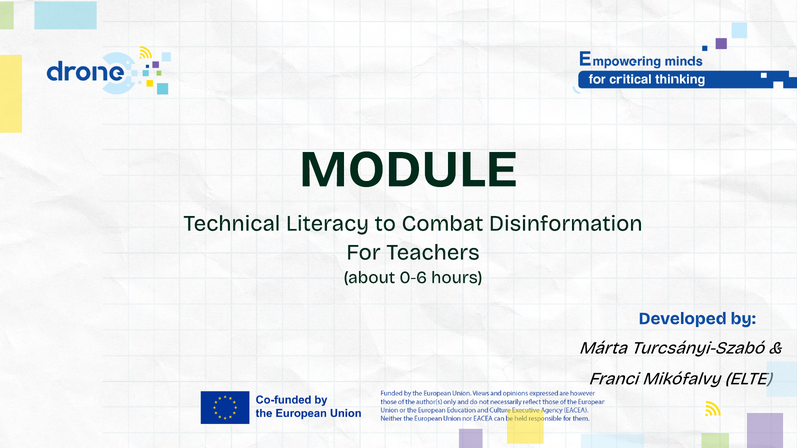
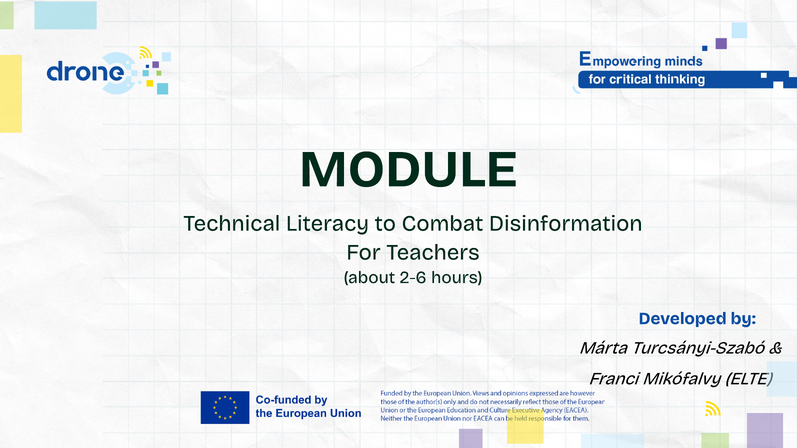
0-6: 0-6 -> 2-6 (413, 278)
